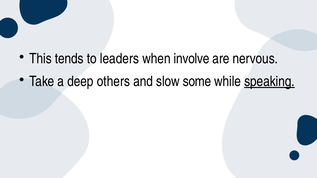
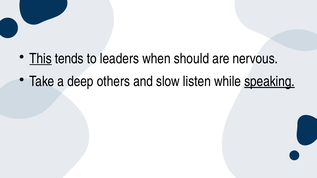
This underline: none -> present (41, 59)
involve: involve -> should (191, 59)
some: some -> listen (197, 82)
